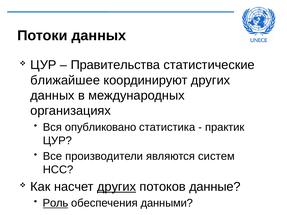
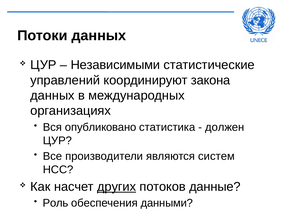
Правительства: Правительства -> Независимыми (115, 65)
ближайшее: ближайшее -> управлений (65, 80)
координируют других: других -> закона (211, 80)
практик: практик -> должен (225, 127)
Роль underline: present -> none (56, 203)
